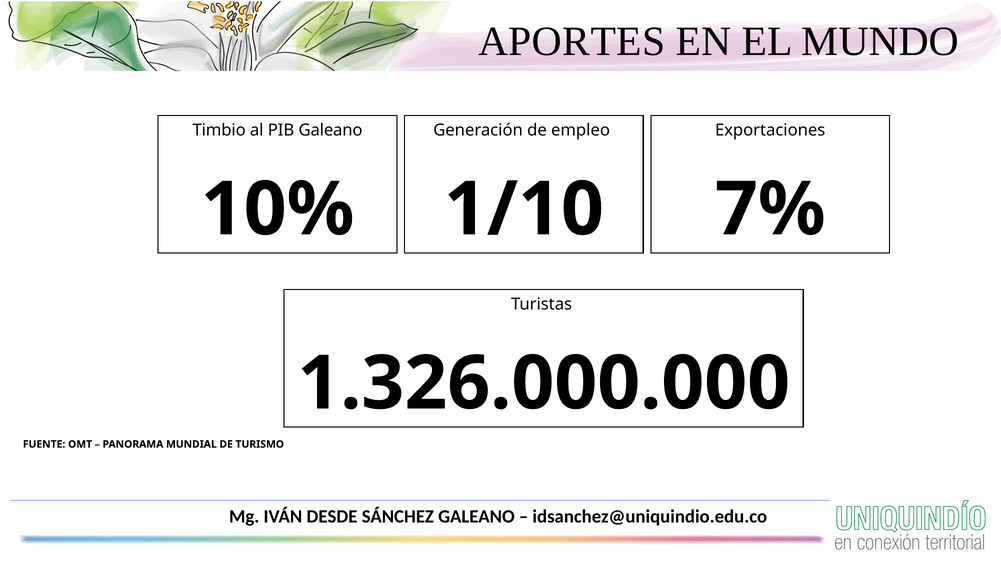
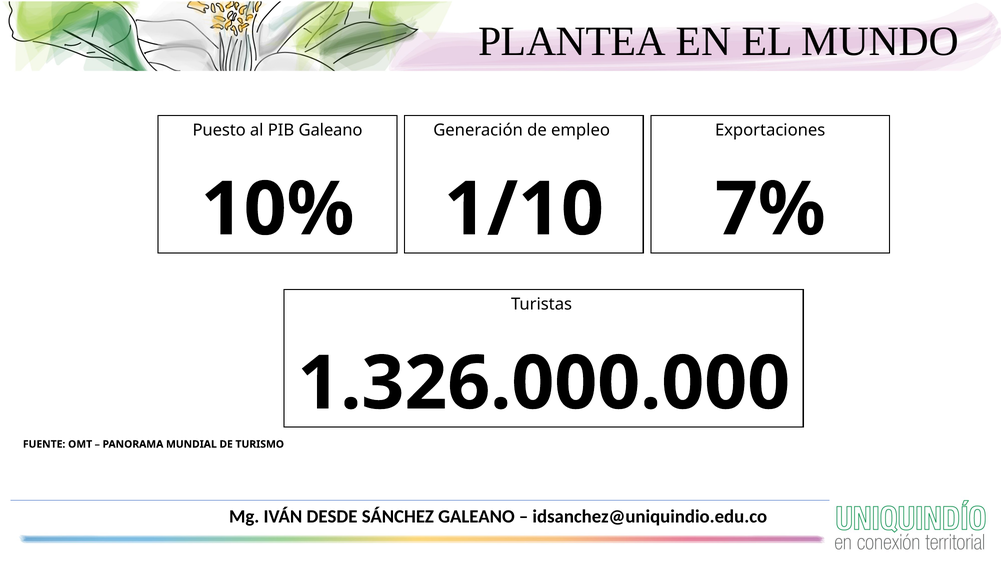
APORTES: APORTES -> PLANTEA (572, 41)
Timbio: Timbio -> Puesto (219, 130)
